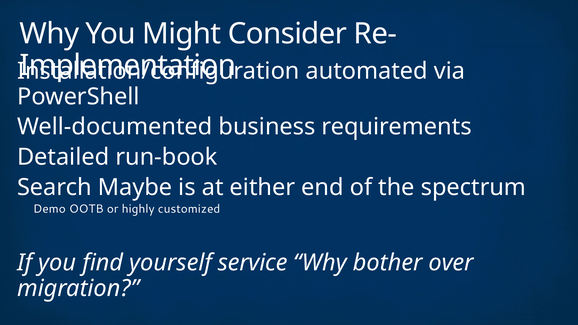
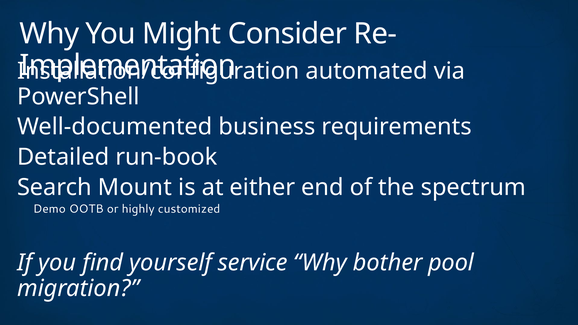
Maybe: Maybe -> Mount (135, 187)
over: over -> pool (451, 263)
